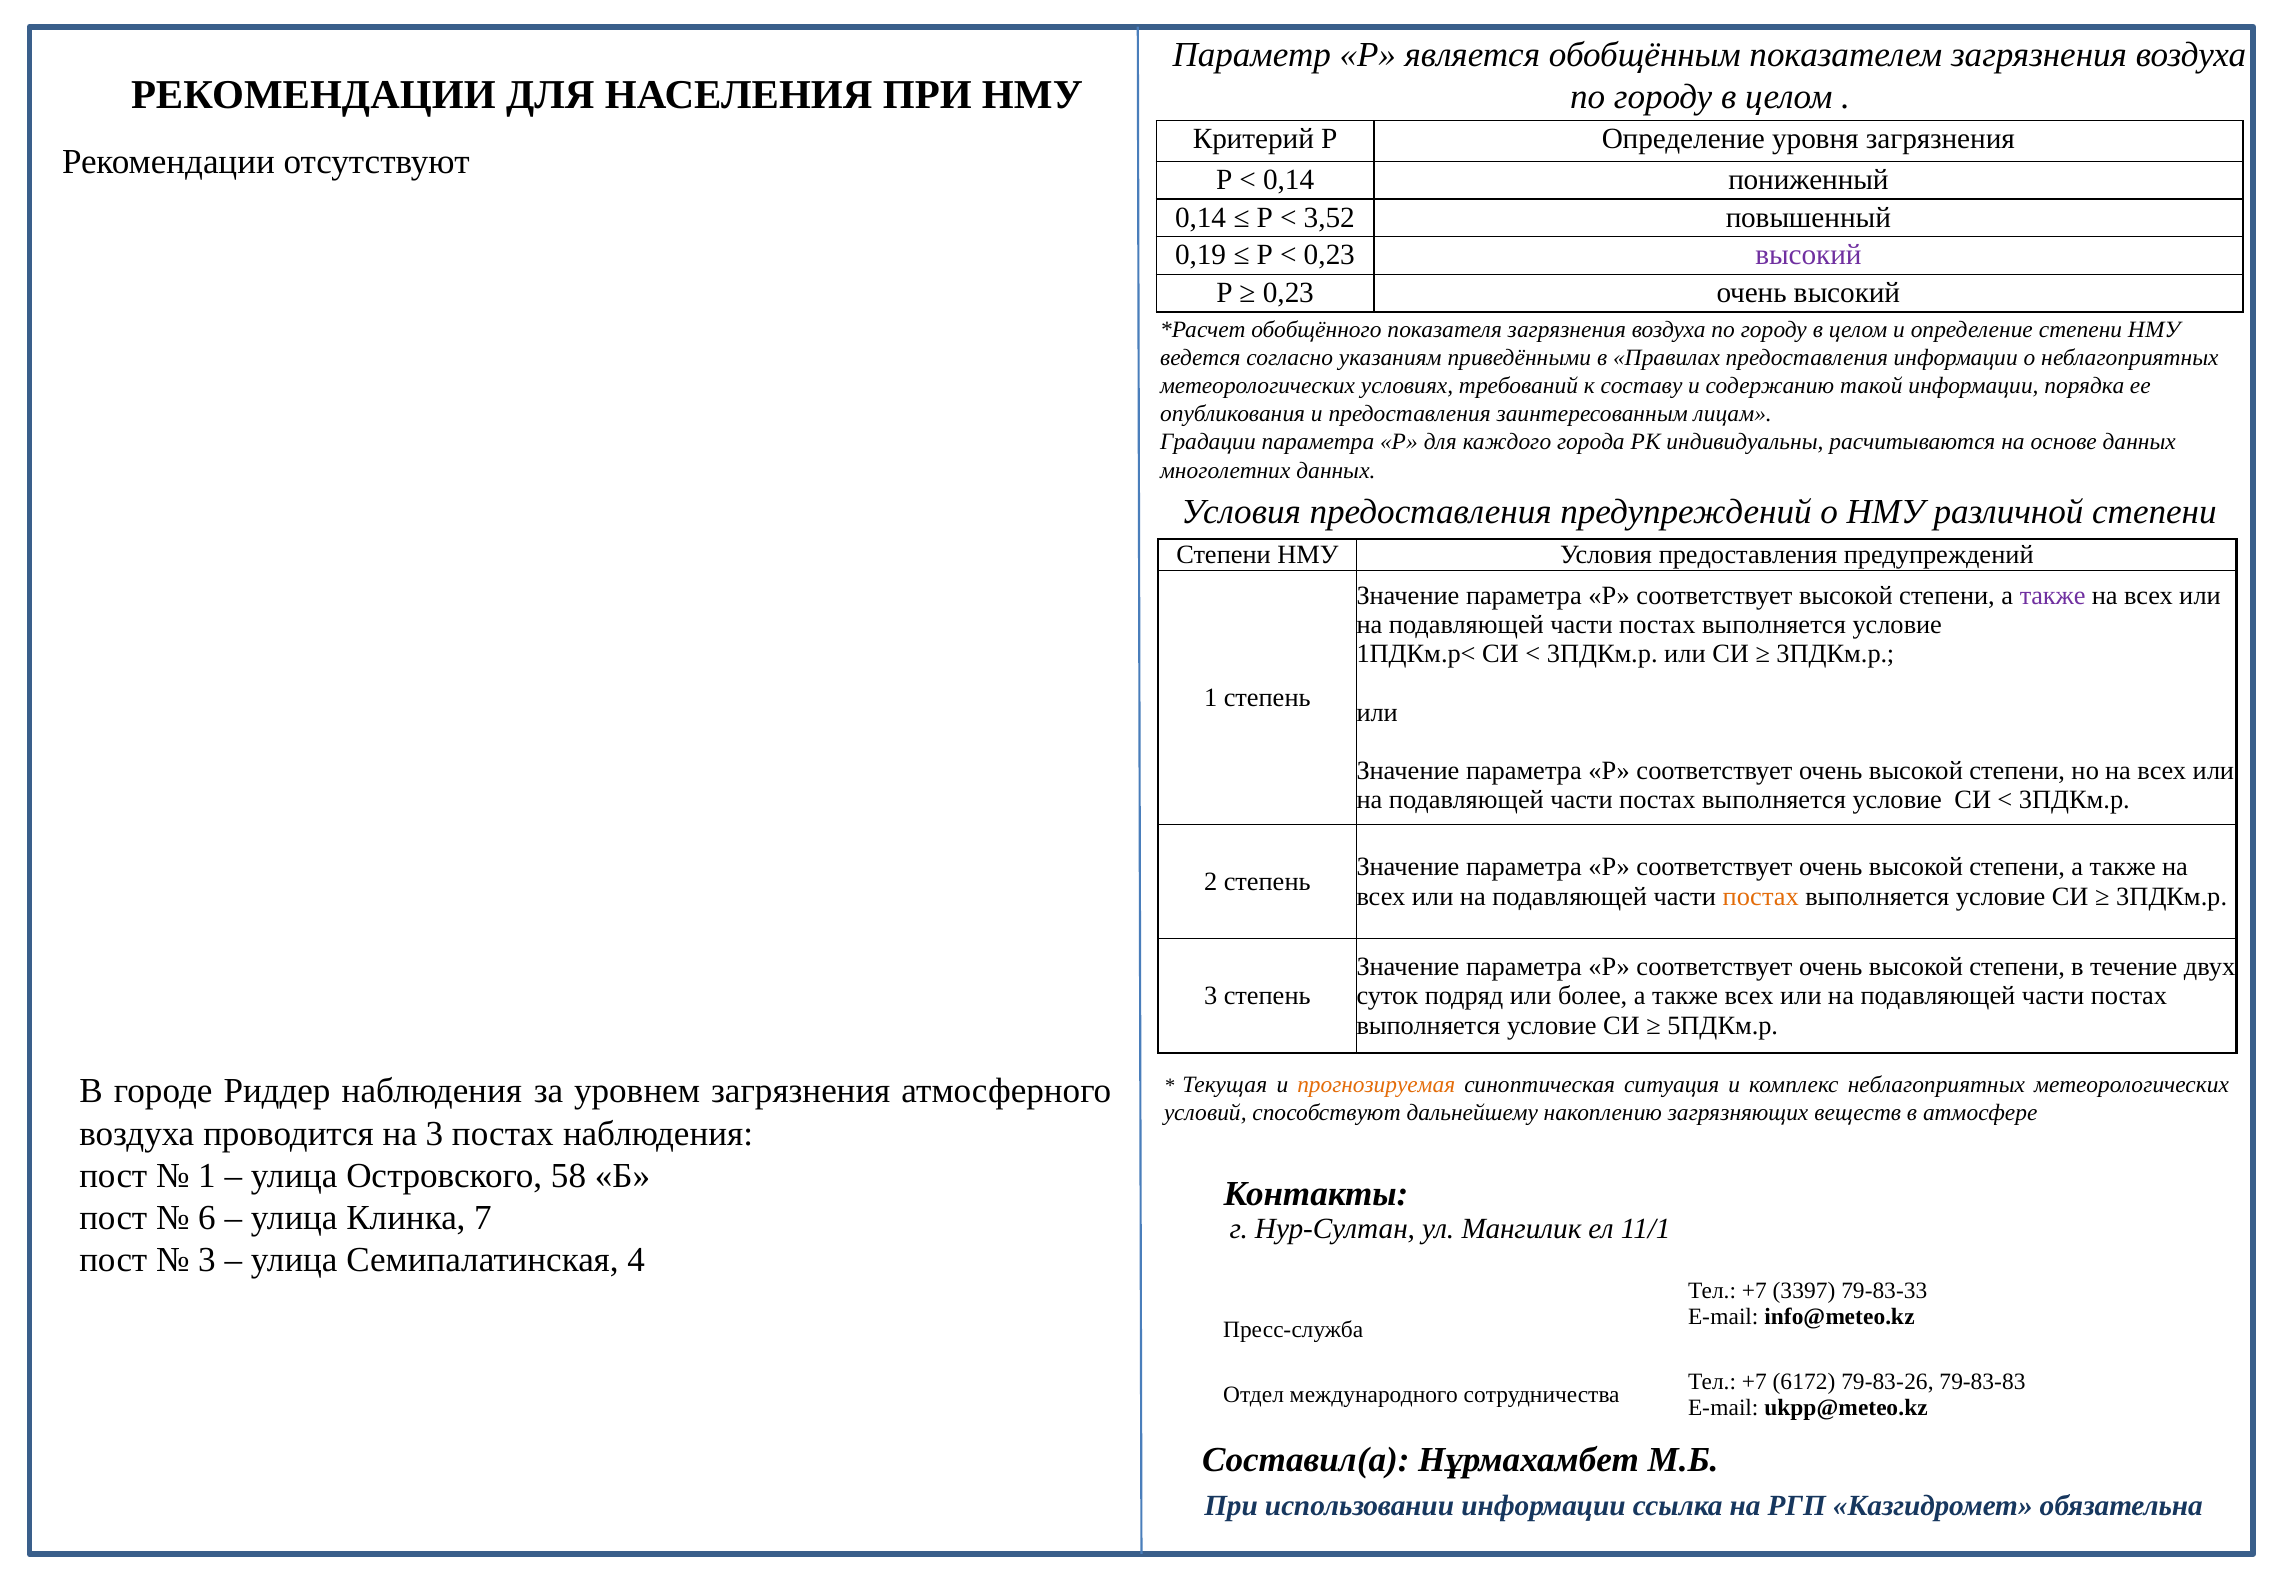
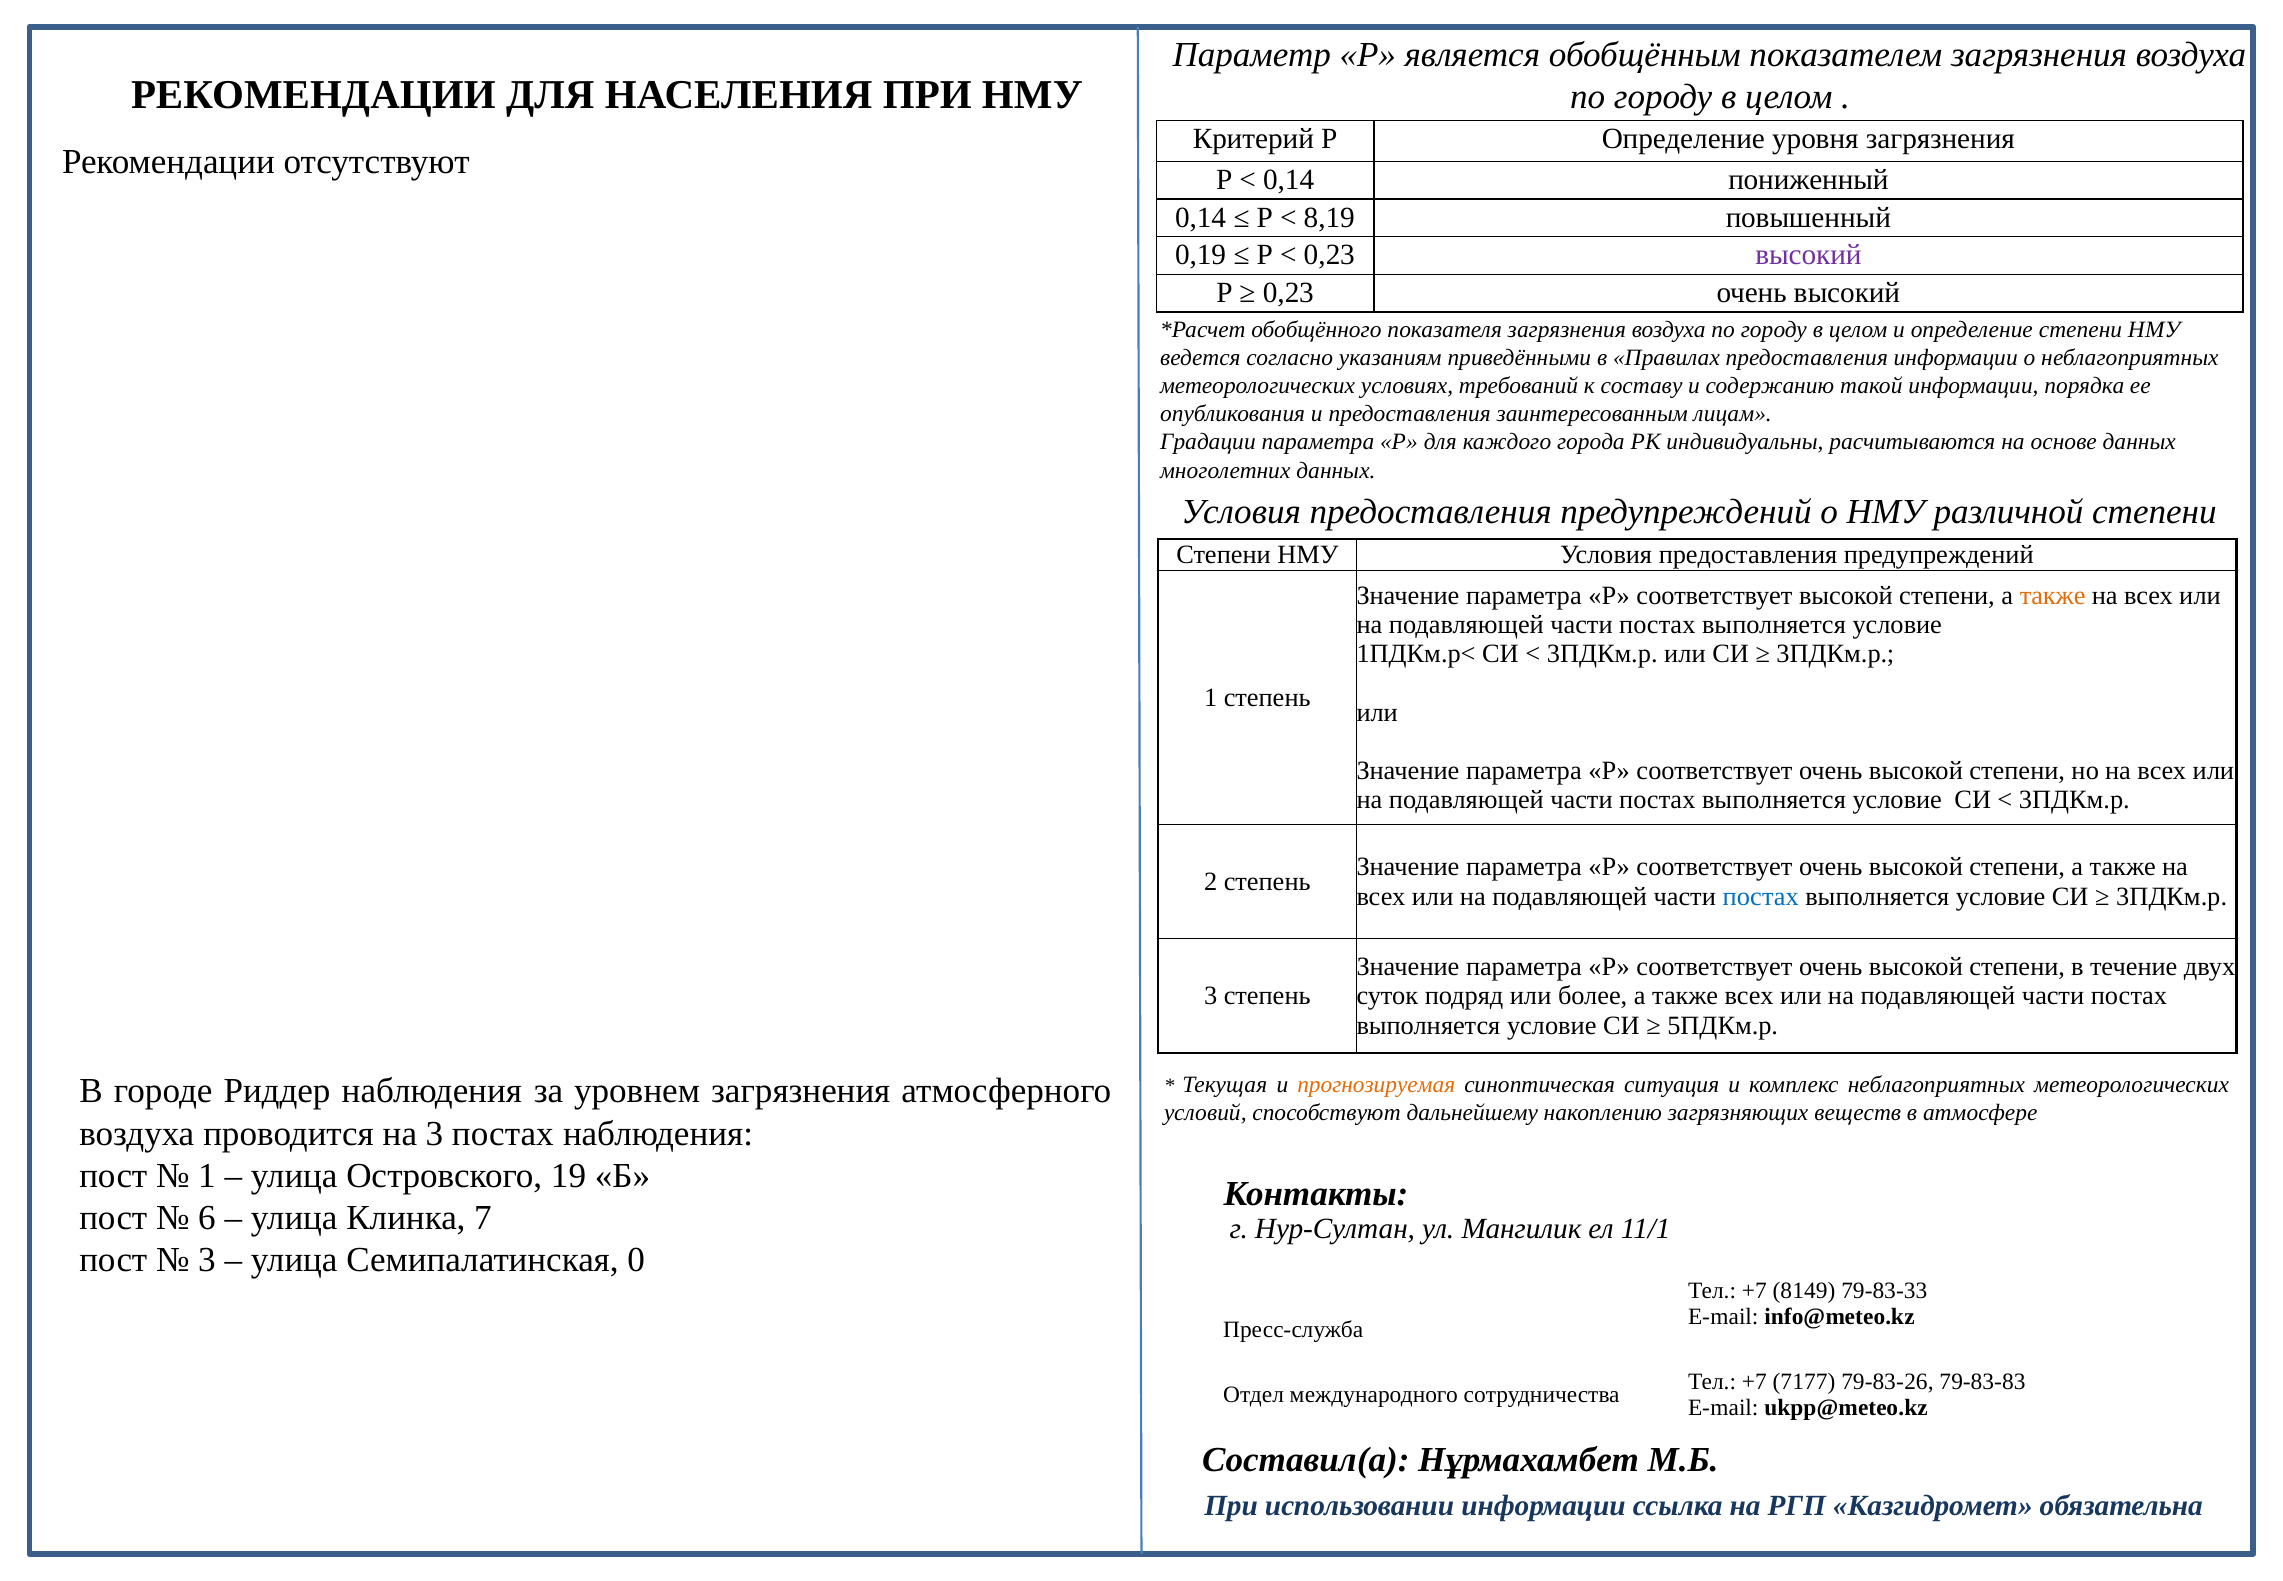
3,52: 3,52 -> 8,19 (1329, 217)
также colour: purple -> orange (2053, 595)
постах colour: orange -> blue (1761, 896)
58: 58 -> 19 (569, 1175)
4: 4 -> 0 (636, 1260)
3397: 3397 -> 8149 (1804, 1290)
6172: 6172 -> 7177 (1804, 1382)
